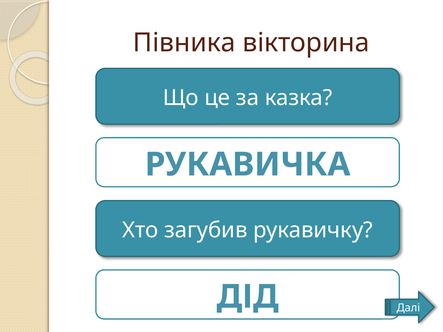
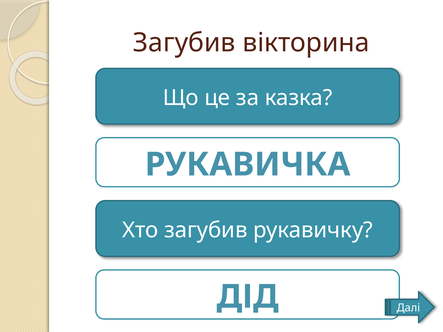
Півника: Півника -> Загубив (184, 43)
